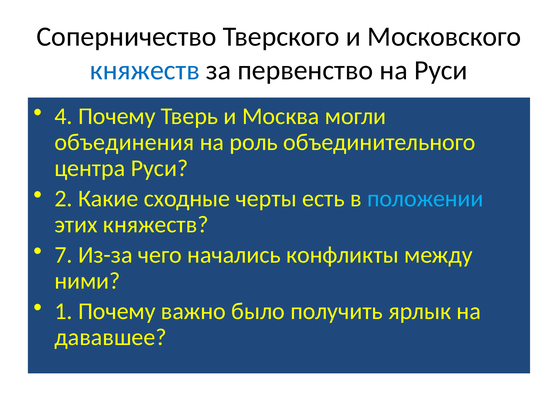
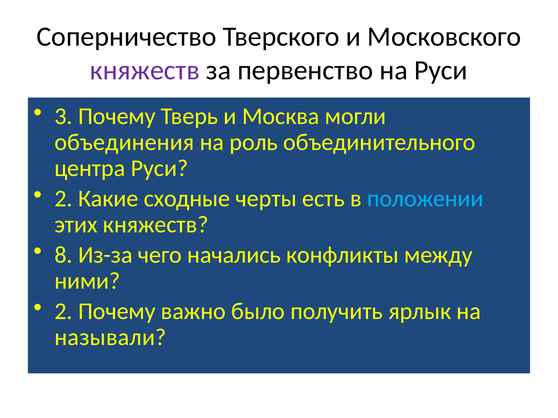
княжеств colour: blue -> purple (145, 70)
4: 4 -> 3 (64, 117)
7: 7 -> 8 (64, 255)
1: 1 -> 2 (64, 312)
дававшее: дававшее -> называли (110, 338)
